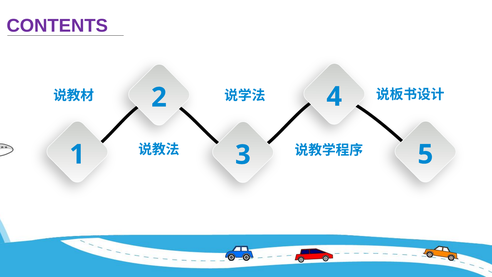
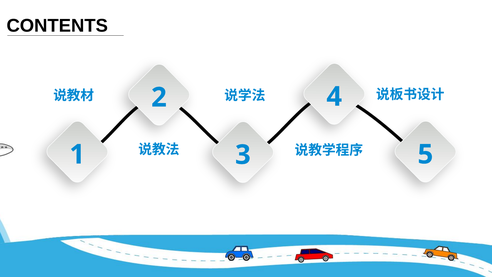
CONTENTS colour: purple -> black (57, 26)
